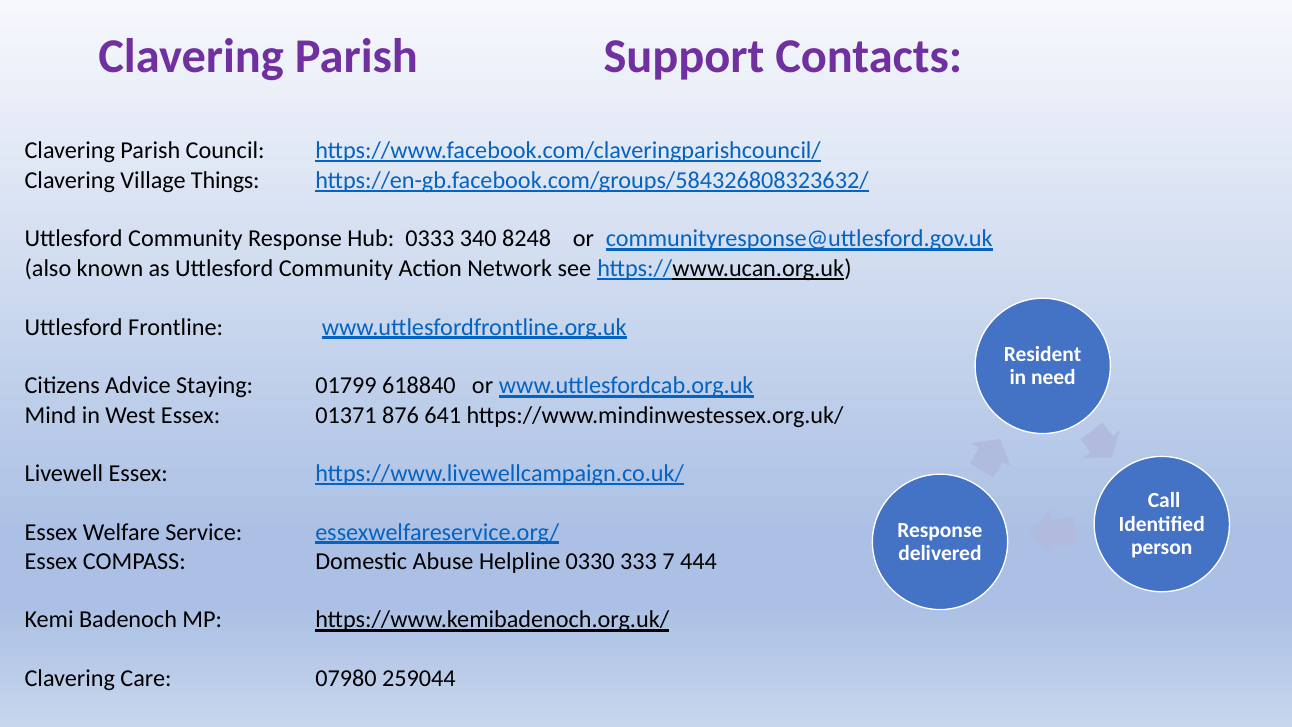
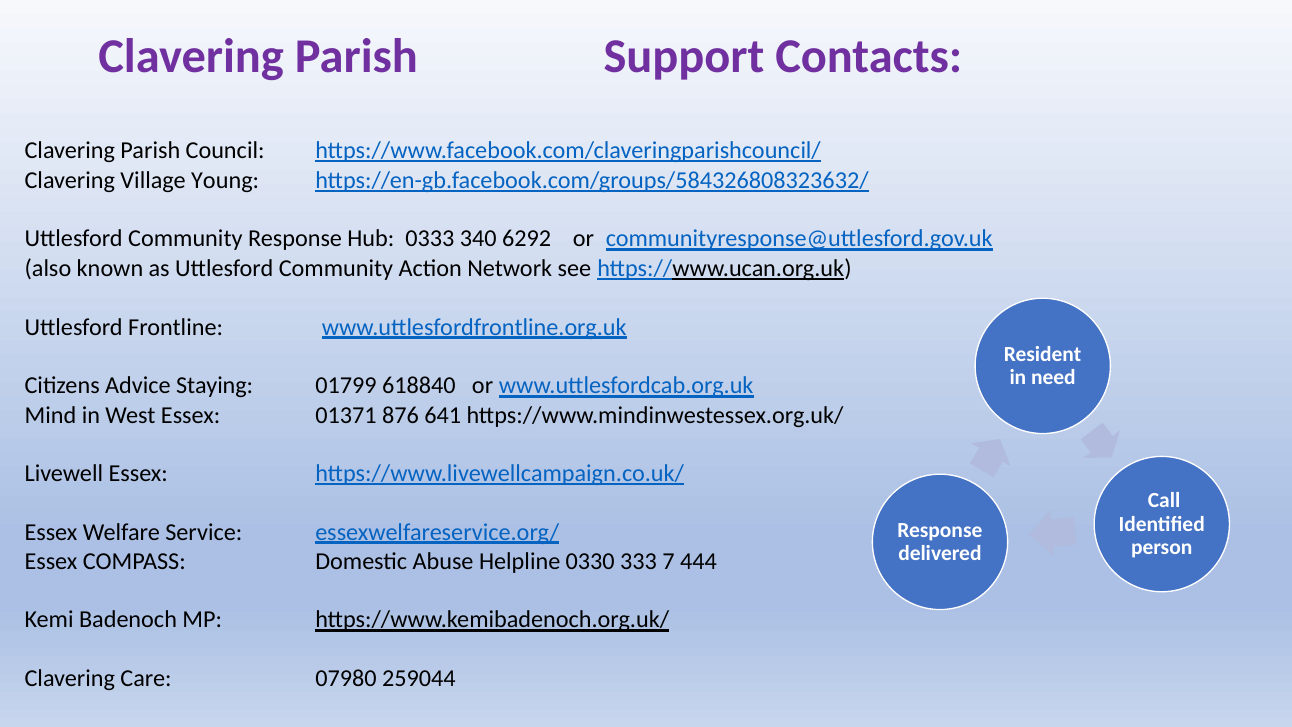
Things: Things -> Young (225, 180)
8248: 8248 -> 6292 (527, 239)
